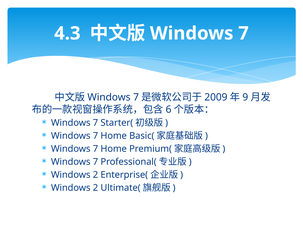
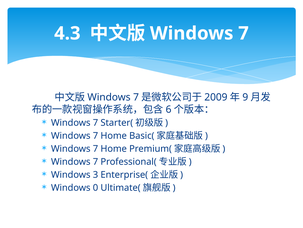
2: 2 -> 3 (96, 174)
2: 2 -> 0 (96, 187)
